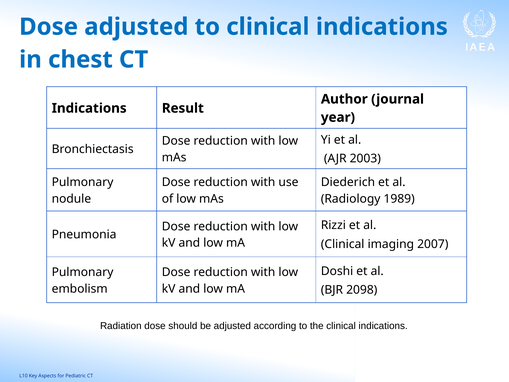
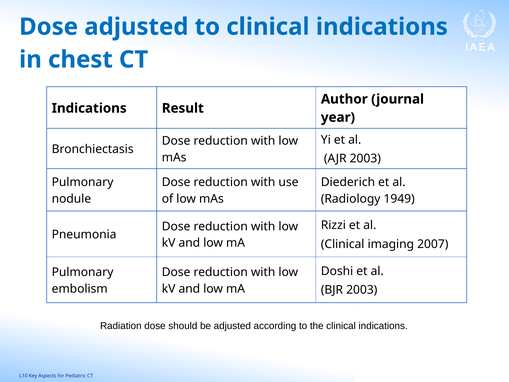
1989: 1989 -> 1949 (399, 199)
BJR 2098: 2098 -> 2003 (362, 290)
